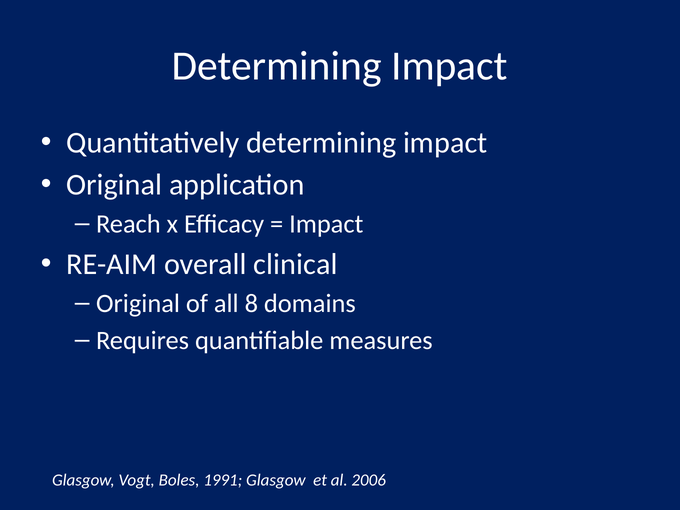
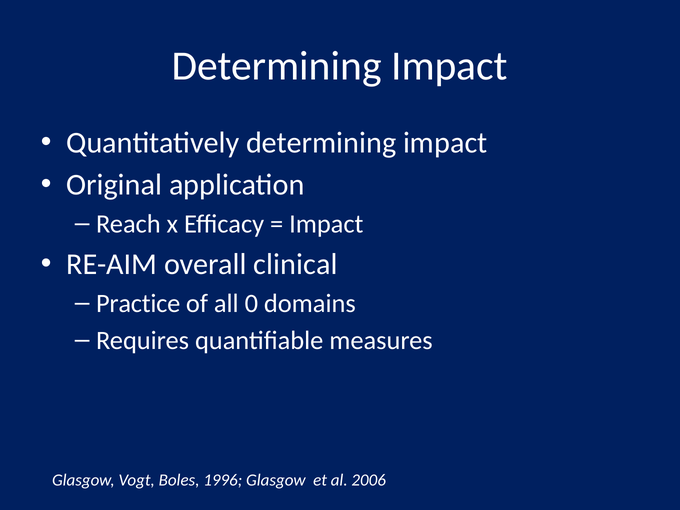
Original: Original -> Practice (138, 303)
8: 8 -> 0 (251, 303)
1991: 1991 -> 1996 (223, 480)
